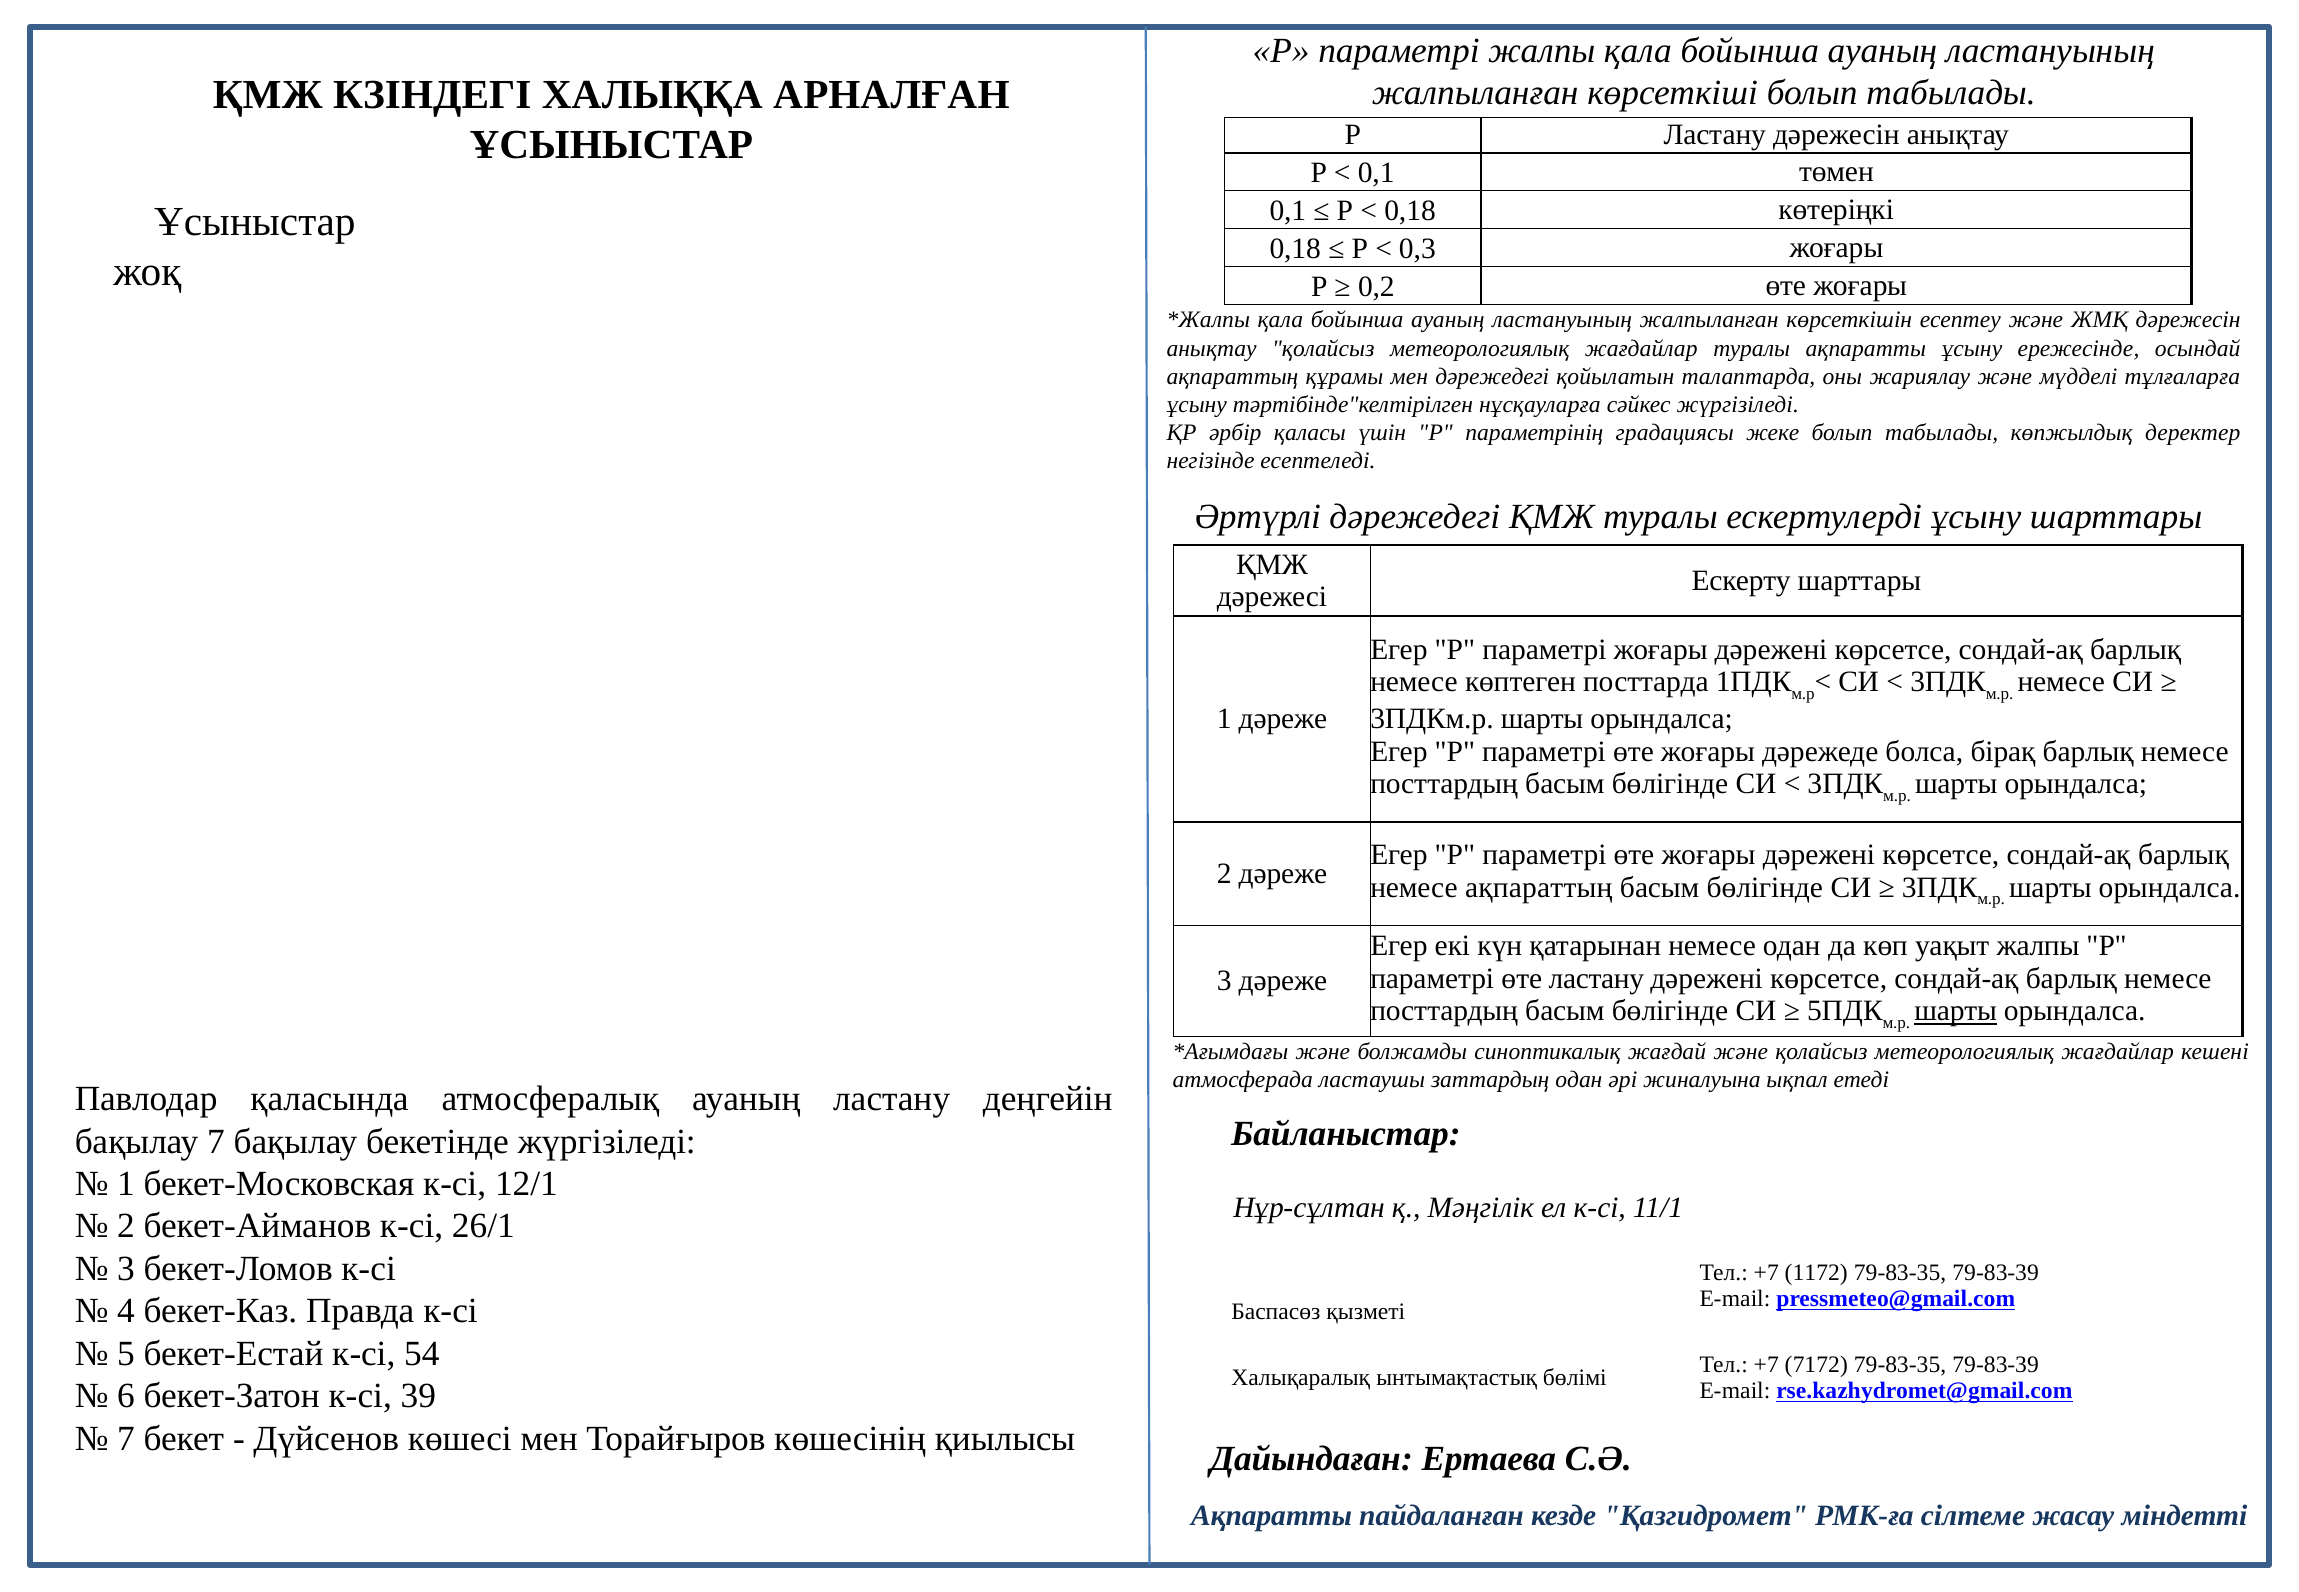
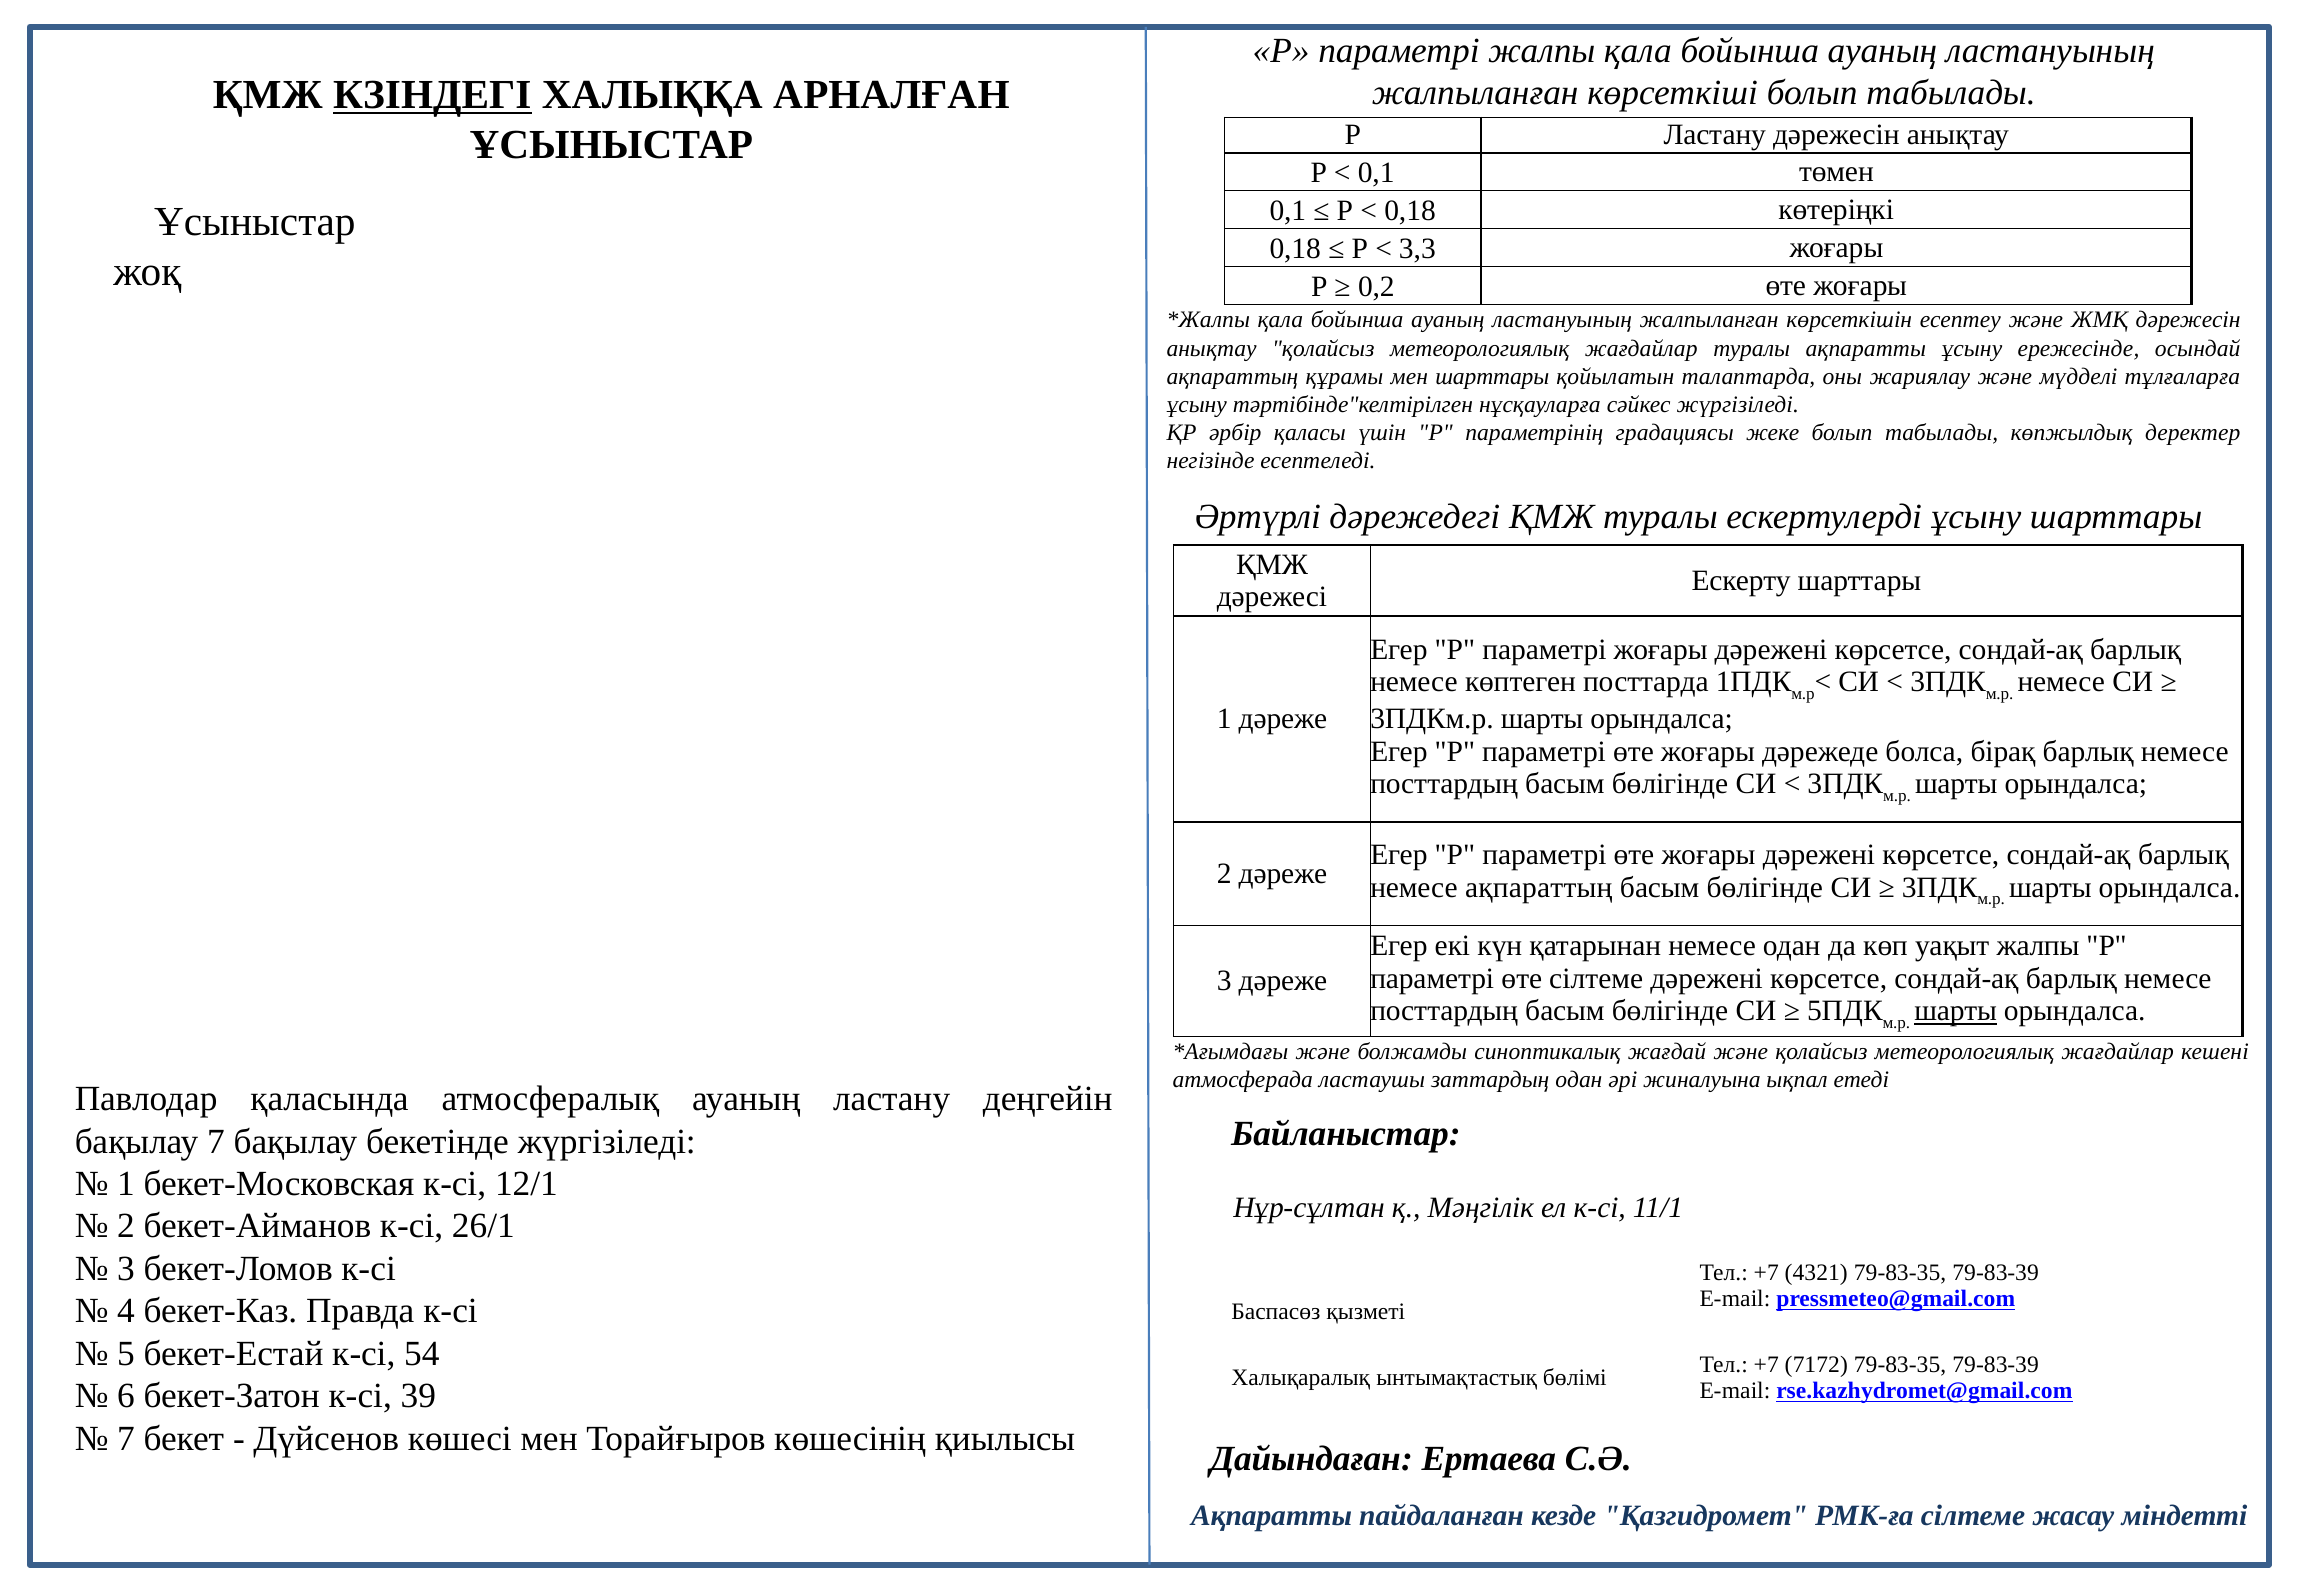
КЗІНДЕГІ underline: none -> present (432, 95)
0,3: 0,3 -> 3,3 (1417, 249)
мен дәрежедегі: дәрежедегі -> шарттары (1492, 376)
өте ластану: ластану -> сілтеме (1596, 978)
1172: 1172 -> 4321 (1816, 1272)
